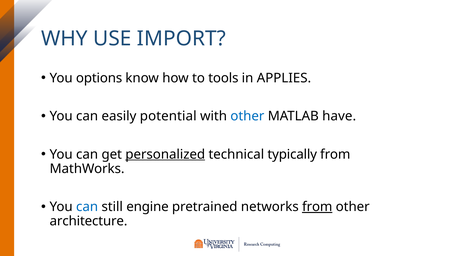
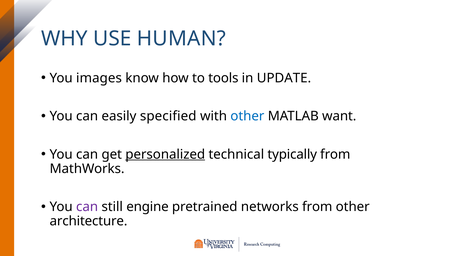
IMPORT: IMPORT -> HUMAN (181, 39)
options: options -> images (99, 78)
APPLIES: APPLIES -> UPDATE (284, 78)
potential: potential -> specified (168, 116)
have: have -> want (339, 116)
can colour: blue -> purple (87, 207)
from underline: present -> none (317, 207)
